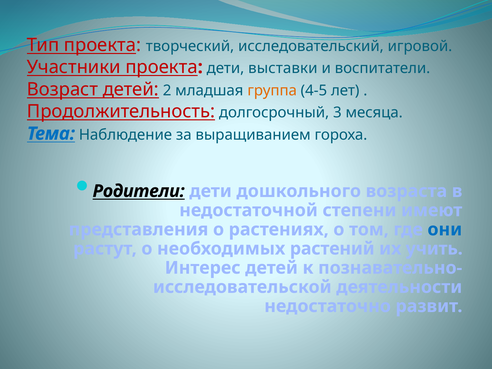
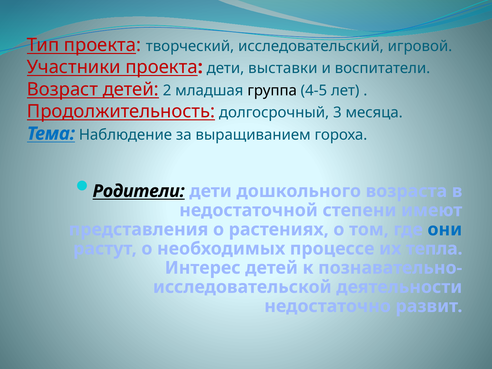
группа colour: orange -> black (272, 90)
растений: растений -> процессе (332, 249)
учить: учить -> тепла (434, 249)
